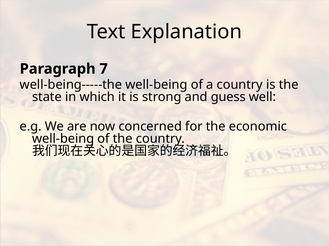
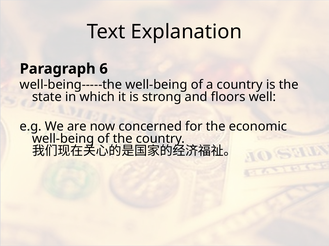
7: 7 -> 6 (104, 69)
guess: guess -> floors (228, 97)
